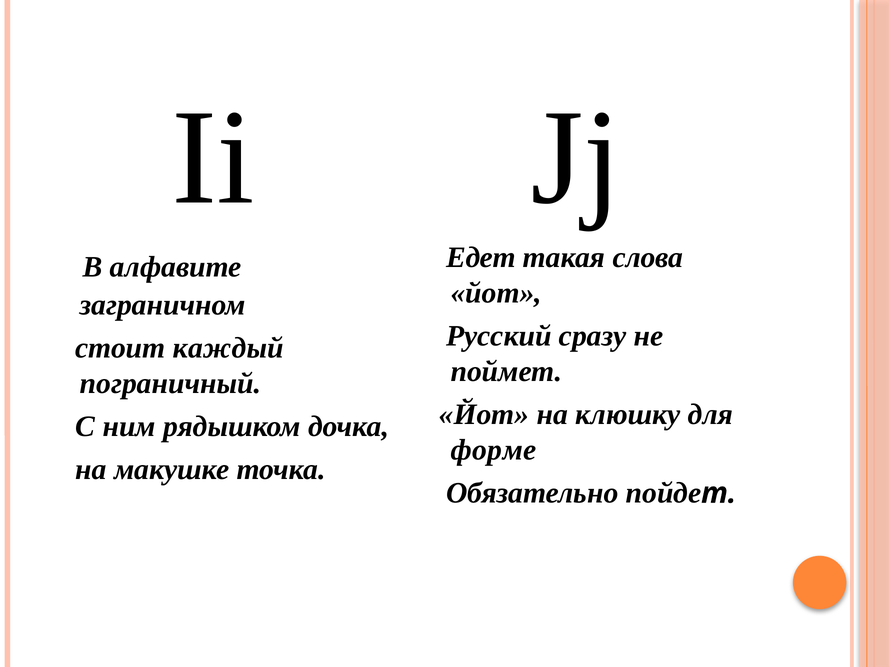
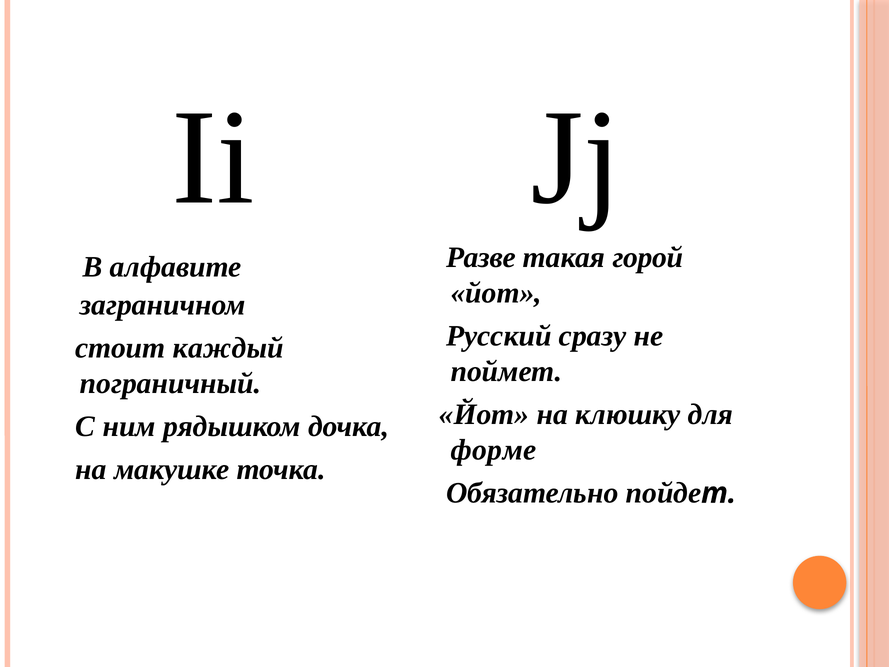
Едет: Едет -> Разве (481, 257)
слова: слова -> горой (648, 257)
